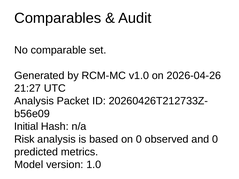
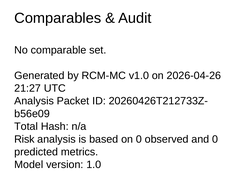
Initial: Initial -> Total (26, 127)
